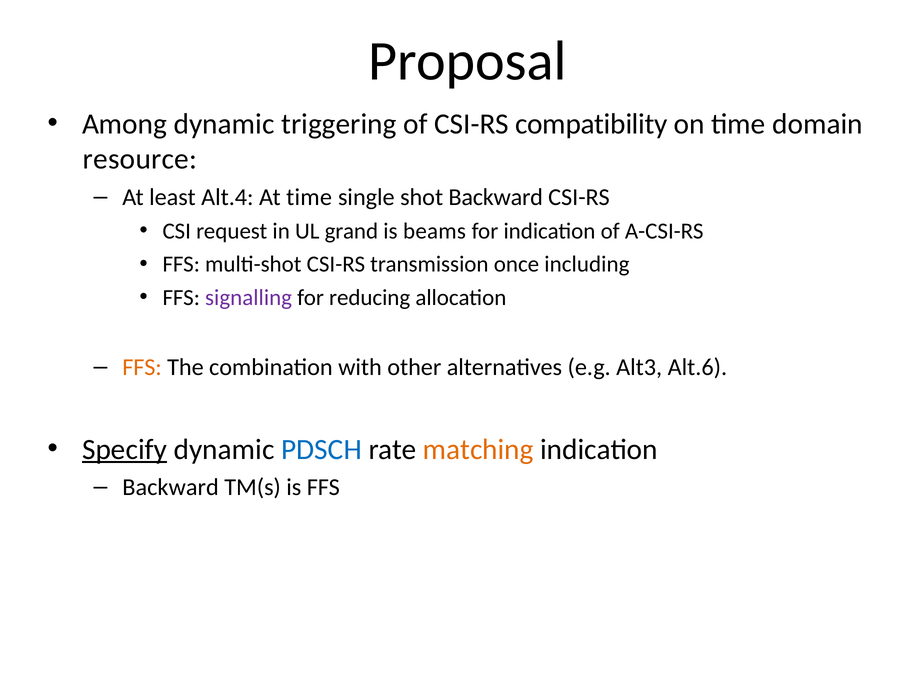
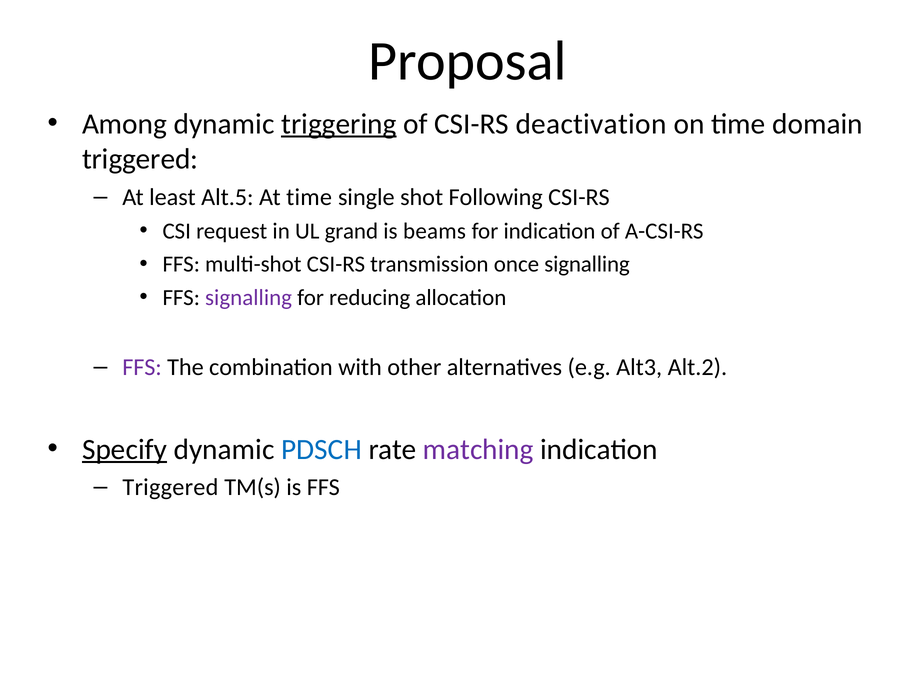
triggering underline: none -> present (339, 124)
compatibility: compatibility -> deactivation (591, 124)
resource: resource -> triggered (140, 159)
Alt.4: Alt.4 -> Alt.5 (227, 197)
shot Backward: Backward -> Following (496, 197)
once including: including -> signalling (587, 264)
FFS colour: orange -> purple (142, 367)
Alt.6: Alt.6 -> Alt.2 (697, 367)
matching colour: orange -> purple (478, 449)
Backward: Backward -> Triggered (170, 487)
